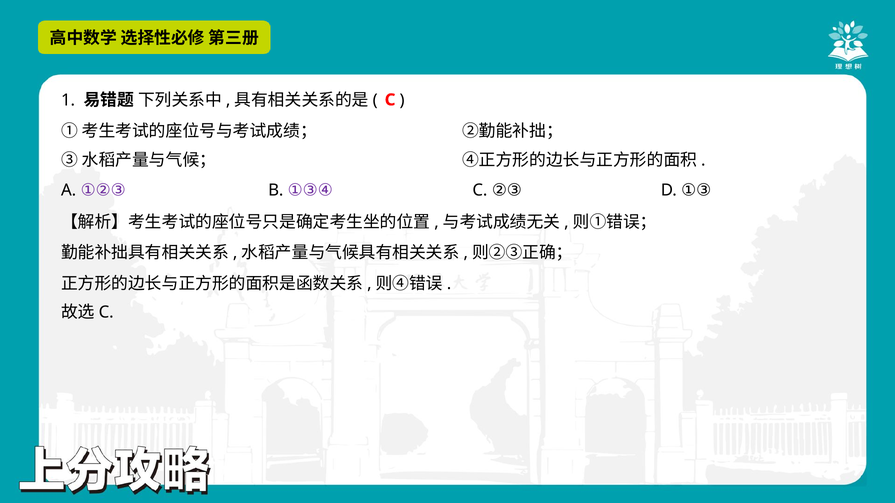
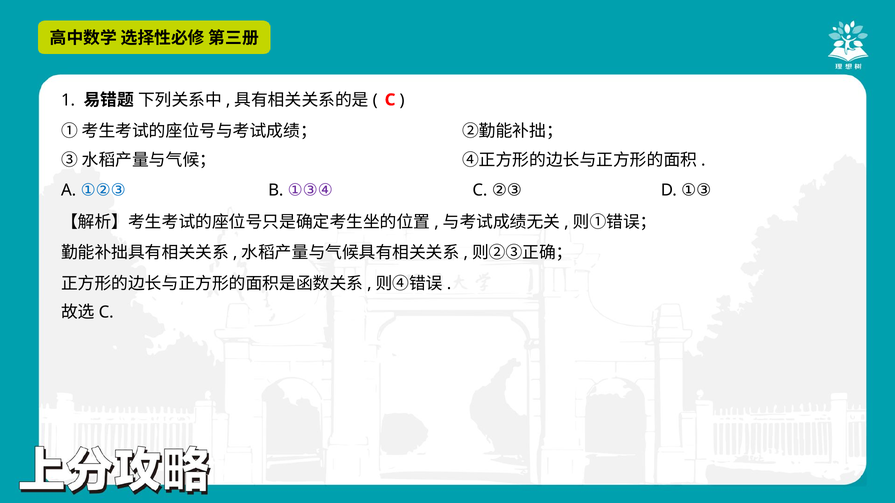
①②③ colour: purple -> blue (103, 190)
